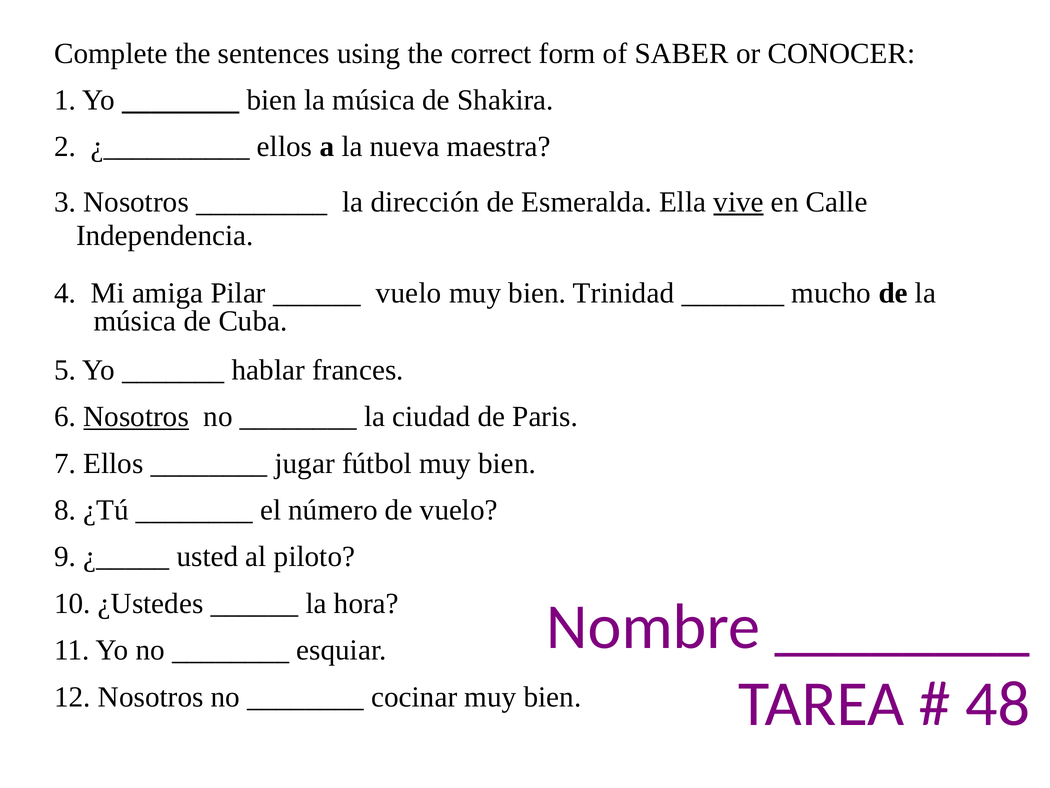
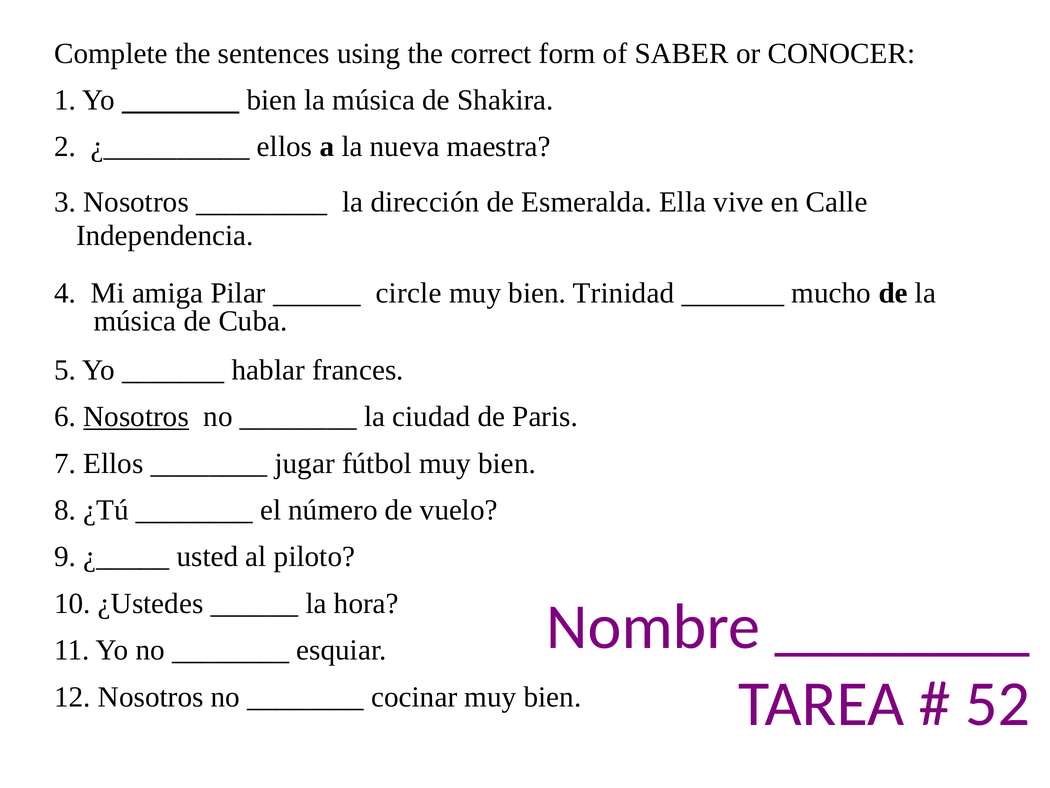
vive underline: present -> none (739, 202)
vuelo: vuelo -> circle (409, 293)
48: 48 -> 52 (998, 704)
